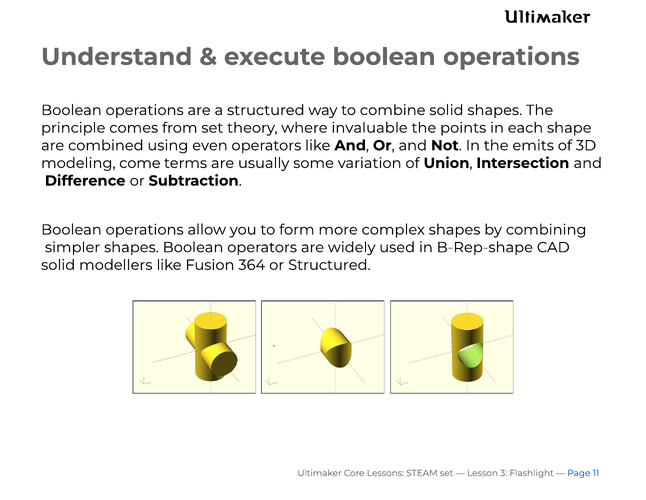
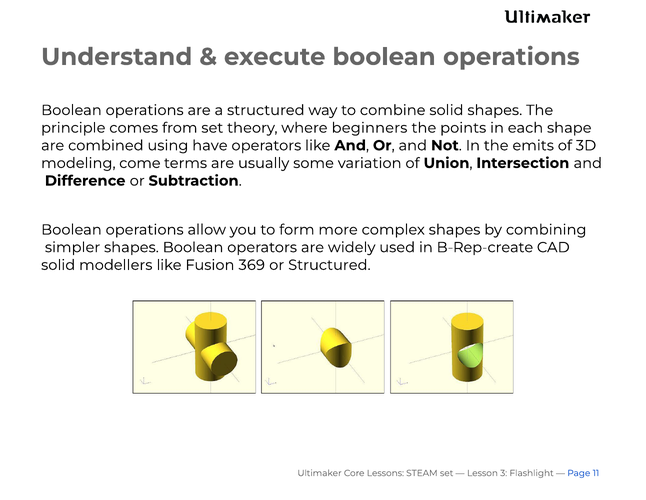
invaluable: invaluable -> beginners (369, 128)
even: even -> have (210, 145)
B-Rep-shape: B-Rep-shape -> B-Rep-create (485, 247)
364: 364 -> 369 (252, 265)
